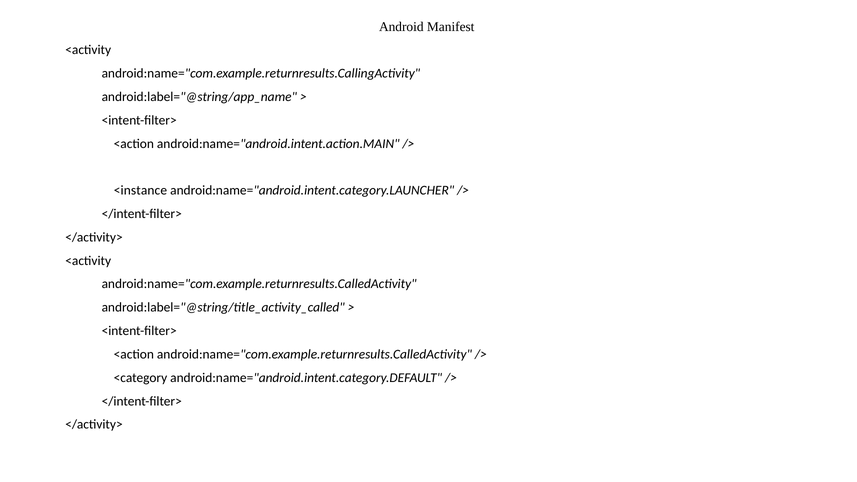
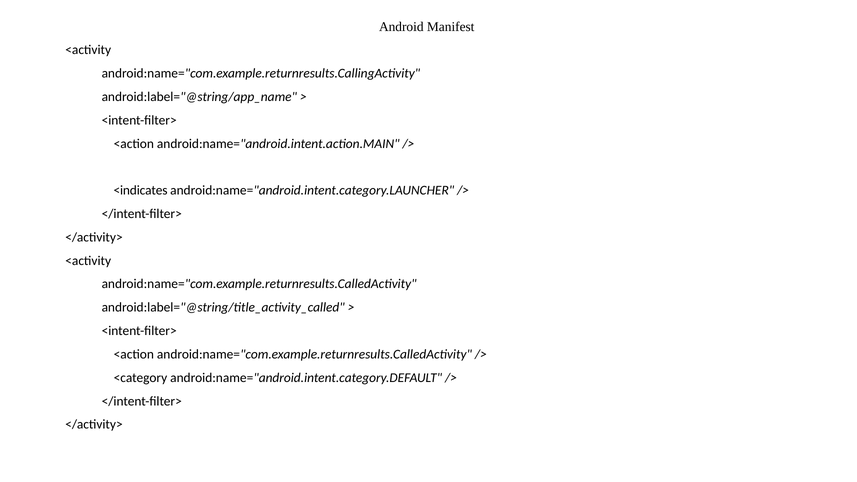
<instance: <instance -> <indicates (141, 190)
